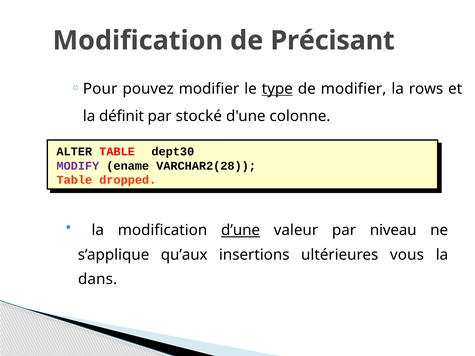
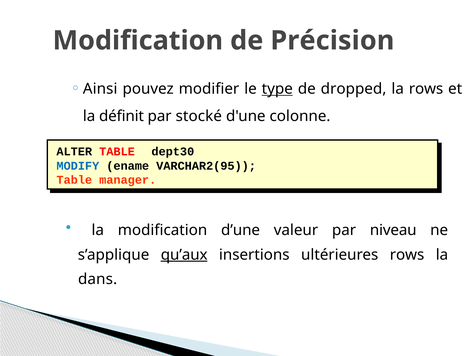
Précisant: Précisant -> Précision (332, 41)
Pour: Pour -> Ainsi (100, 89)
de modifier: modifier -> dropped (354, 89)
MODIFY colour: purple -> blue (78, 166)
VARCHAR2(28: VARCHAR2(28 -> VARCHAR2(95 (206, 166)
dropped: dropped -> manager (128, 180)
d’une underline: present -> none (241, 230)
qu’aux underline: none -> present (184, 255)
ultérieures vous: vous -> rows (407, 255)
